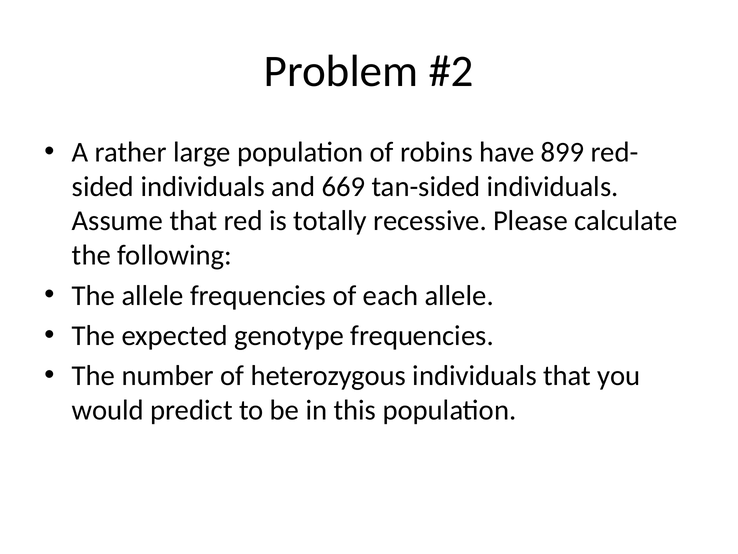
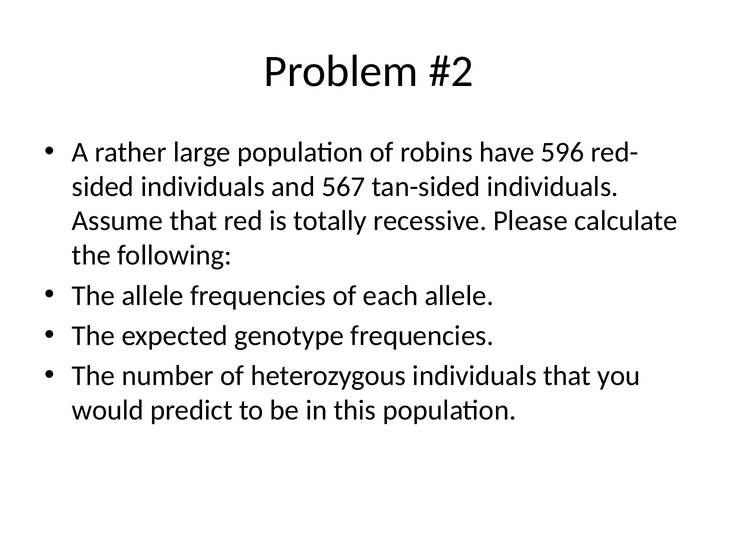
899: 899 -> 596 (563, 152)
669: 669 -> 567 (343, 186)
